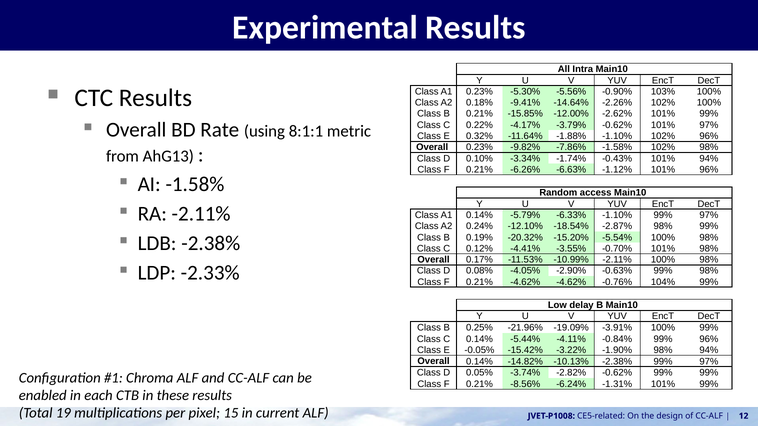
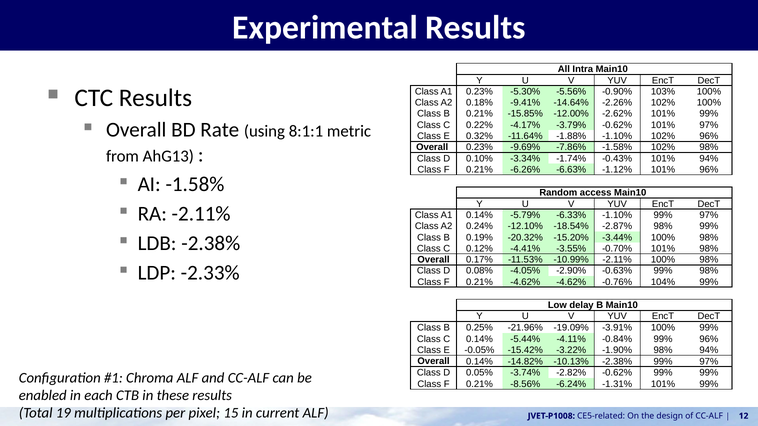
-9.82%: -9.82% -> -9.69% (525, 147)
-5.54%: -5.54% -> -3.44% (617, 238)
